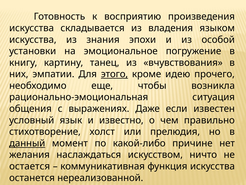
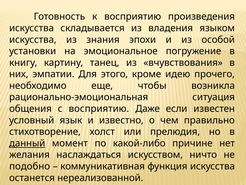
этого underline: present -> none (114, 74)
с выражениях: выражениях -> восприятию (99, 108)
остается: остается -> подобно (30, 166)
